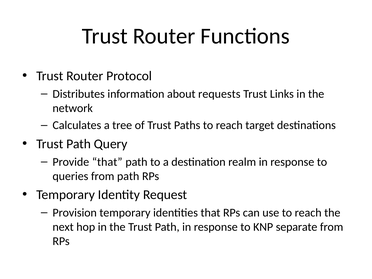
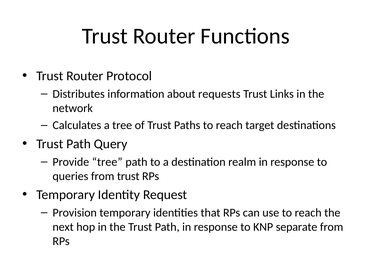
Provide that: that -> tree (107, 162)
from path: path -> trust (128, 176)
